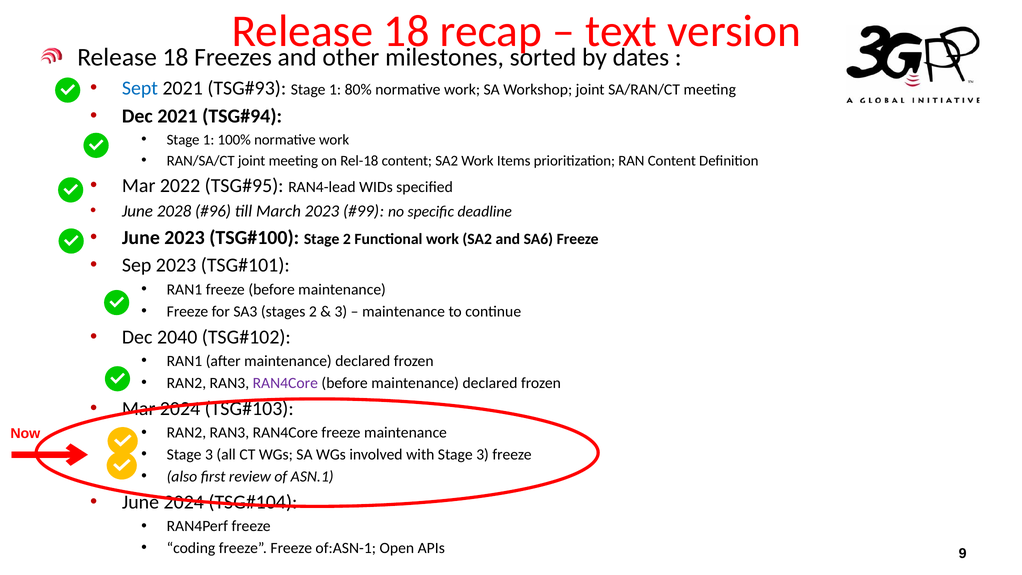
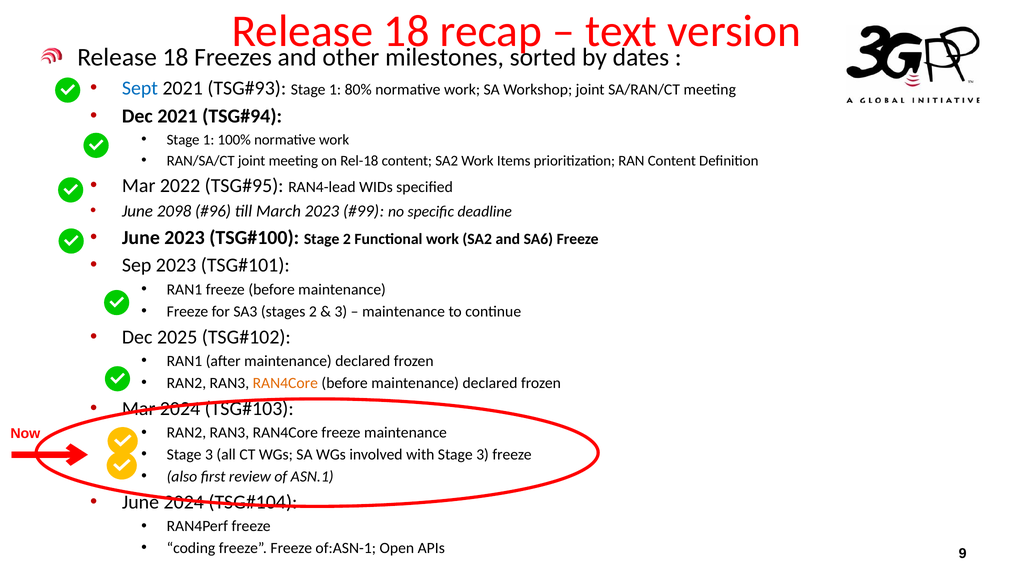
2028: 2028 -> 2098 (174, 211)
2040: 2040 -> 2025 (177, 337)
RAN4Core colour: purple -> orange (285, 383)
